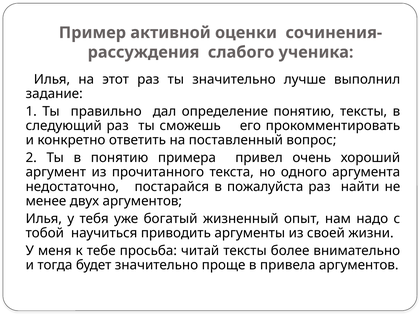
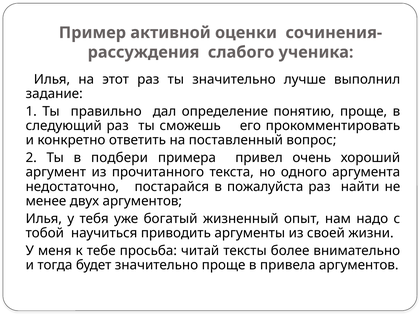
понятию тексты: тексты -> проще (364, 111)
в понятию: понятию -> подбери (119, 158)
